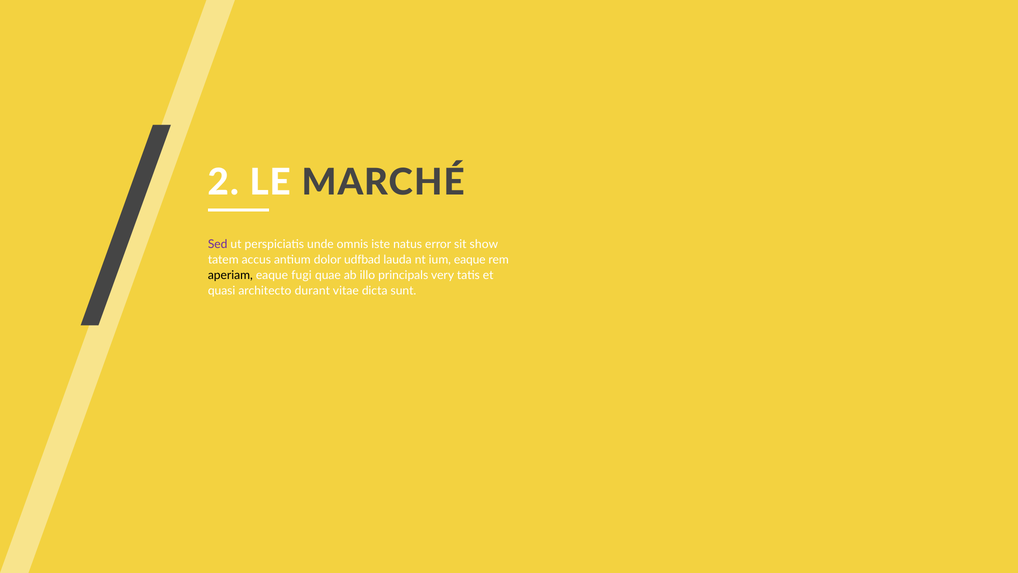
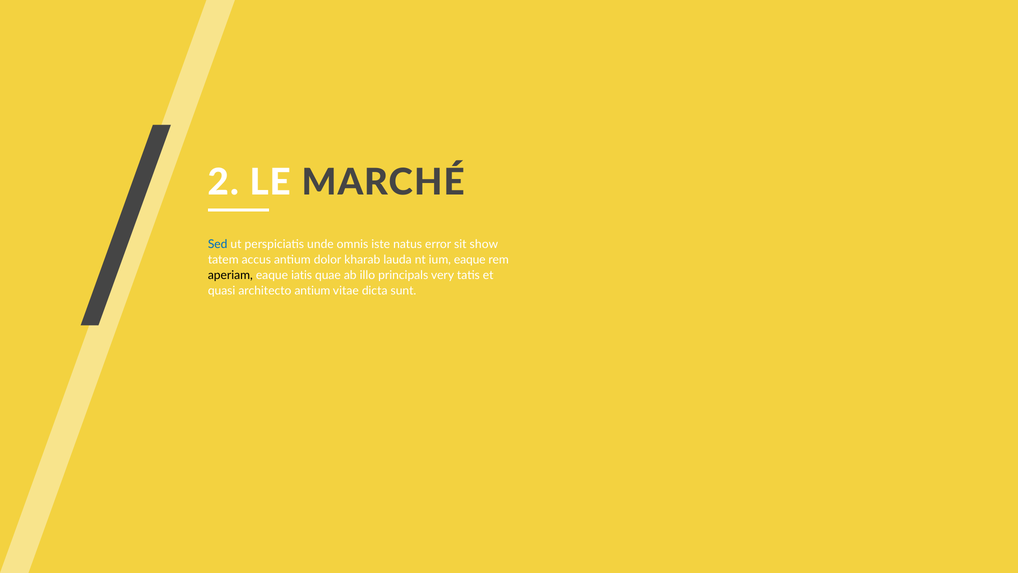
Sed colour: purple -> blue (218, 244)
udfbad: udfbad -> kharab (362, 260)
fugi: fugi -> iatis (302, 275)
architecto durant: durant -> antium (312, 291)
